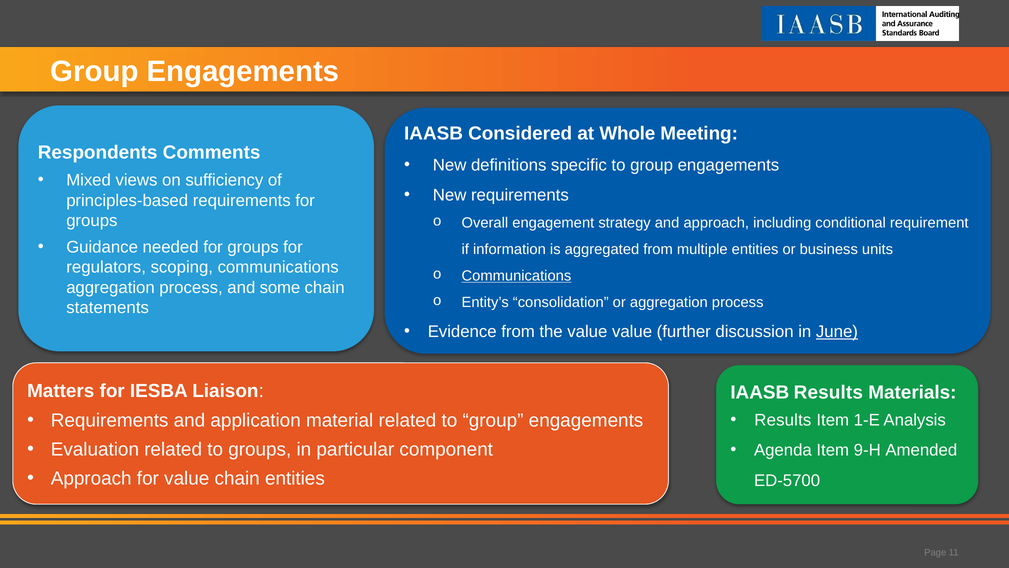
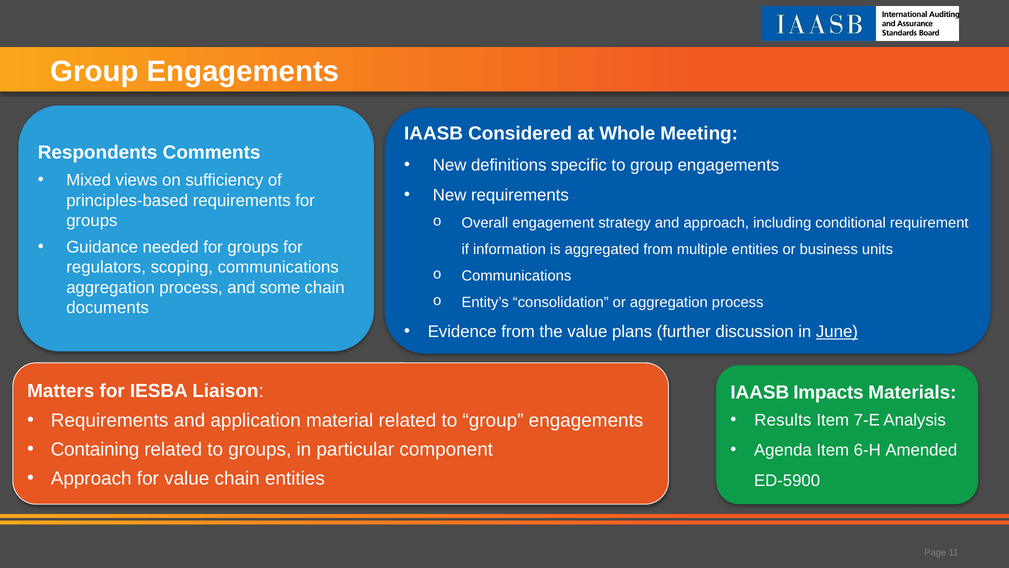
Communications underline: present -> none (516, 276)
statements: statements -> documents (108, 308)
value value: value -> plans (632, 331)
IAASB Results: Results -> Impacts (828, 392)
1-E: 1-E -> 7-E (867, 420)
Evaluation: Evaluation -> Containing (95, 449)
9-H: 9-H -> 6-H (867, 450)
ED-5700: ED-5700 -> ED-5900 (787, 480)
